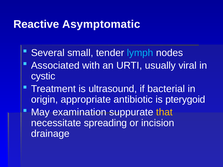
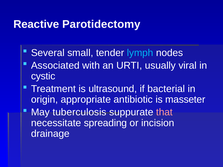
Asymptomatic: Asymptomatic -> Parotidectomy (101, 24)
pterygoid: pterygoid -> masseter (185, 100)
examination: examination -> tuberculosis (79, 112)
that colour: yellow -> pink (164, 112)
